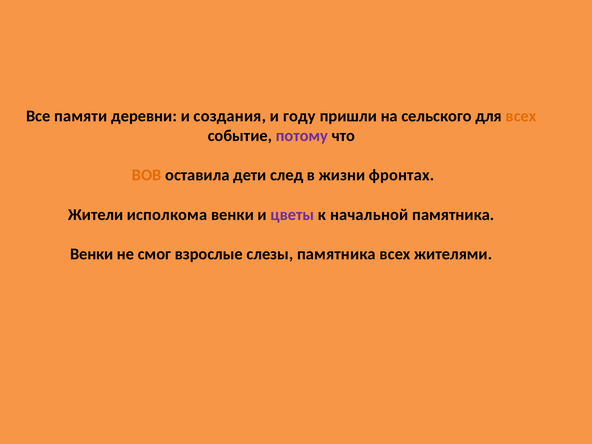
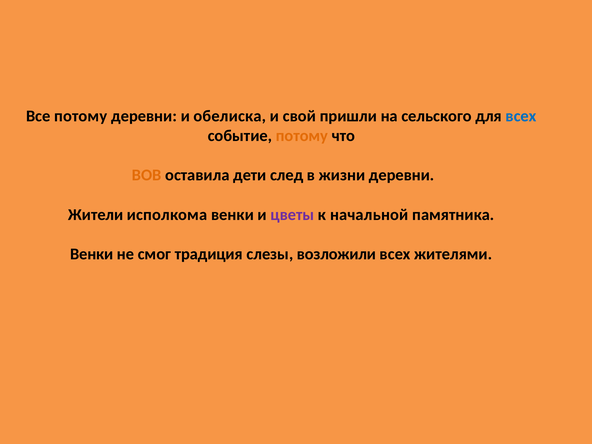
Все памяти: памяти -> потому (81, 116)
создания: создания -> обелиска (230, 116)
году: году -> свой (299, 116)
всех colour: orange -> blue (521, 116)
потому colour: purple -> orange (302, 136)
жизни фронтах: фронтах -> деревни (402, 175)
взрослые: взрослые -> традиция (209, 254)
слезы памятника: памятника -> возложили (337, 254)
